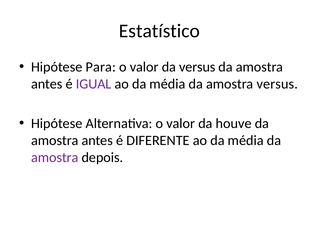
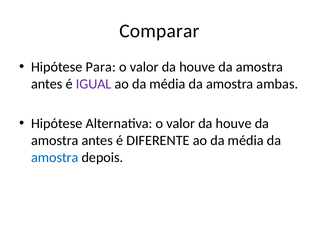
Estatístico: Estatístico -> Comparar (159, 31)
versus: versus -> houve (197, 67)
amostra versus: versus -> ambas (277, 84)
amostra colour: purple -> blue (55, 158)
